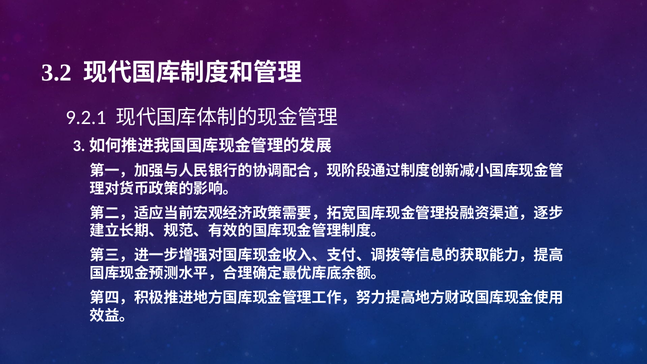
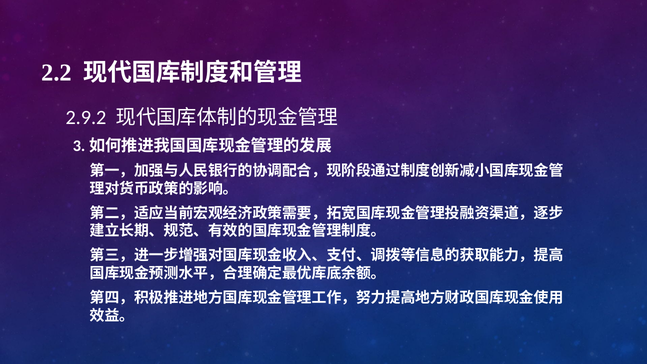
3.2: 3.2 -> 2.2 (56, 73)
9.2.1: 9.2.1 -> 2.9.2 (86, 117)
